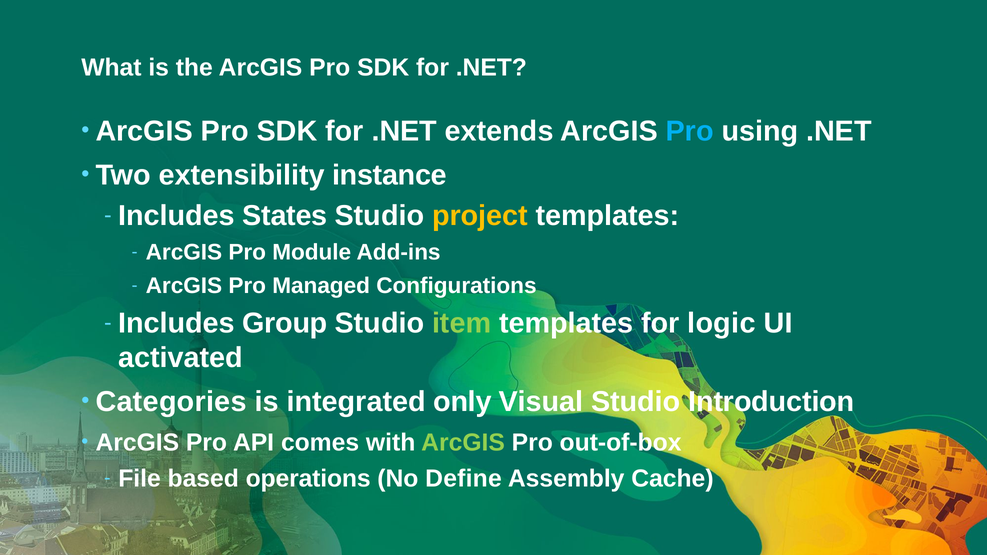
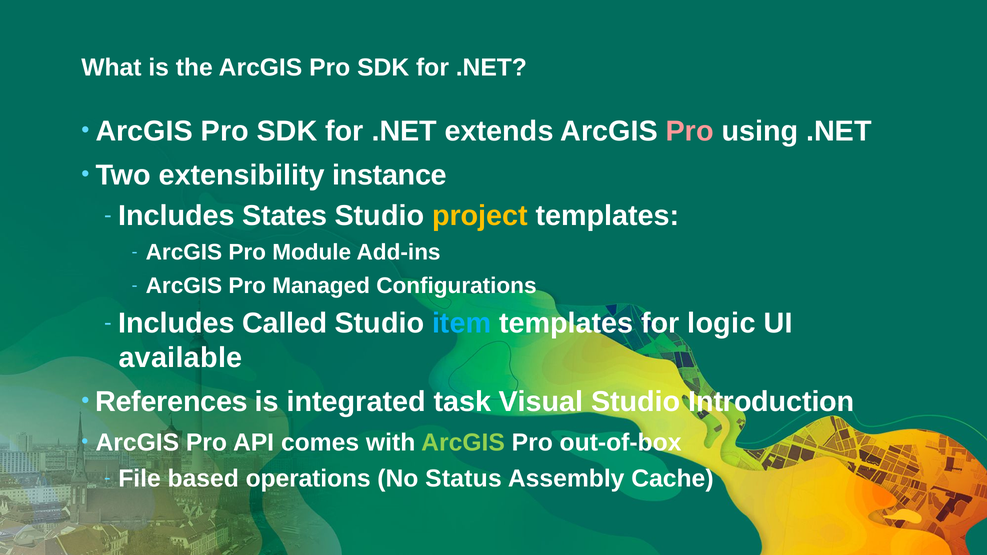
Pro colour: light blue -> pink (690, 131)
Group: Group -> Called (285, 323)
item colour: light green -> light blue (462, 323)
activated: activated -> available (180, 358)
Categories: Categories -> References (171, 402)
only: only -> task (462, 402)
Define: Define -> Status (463, 479)
